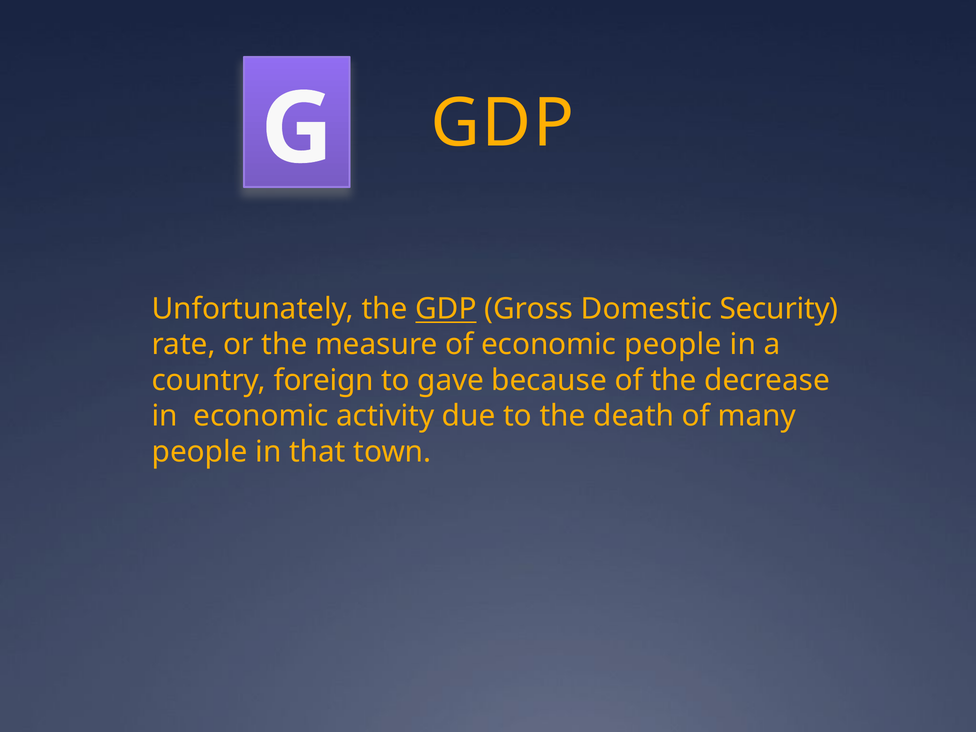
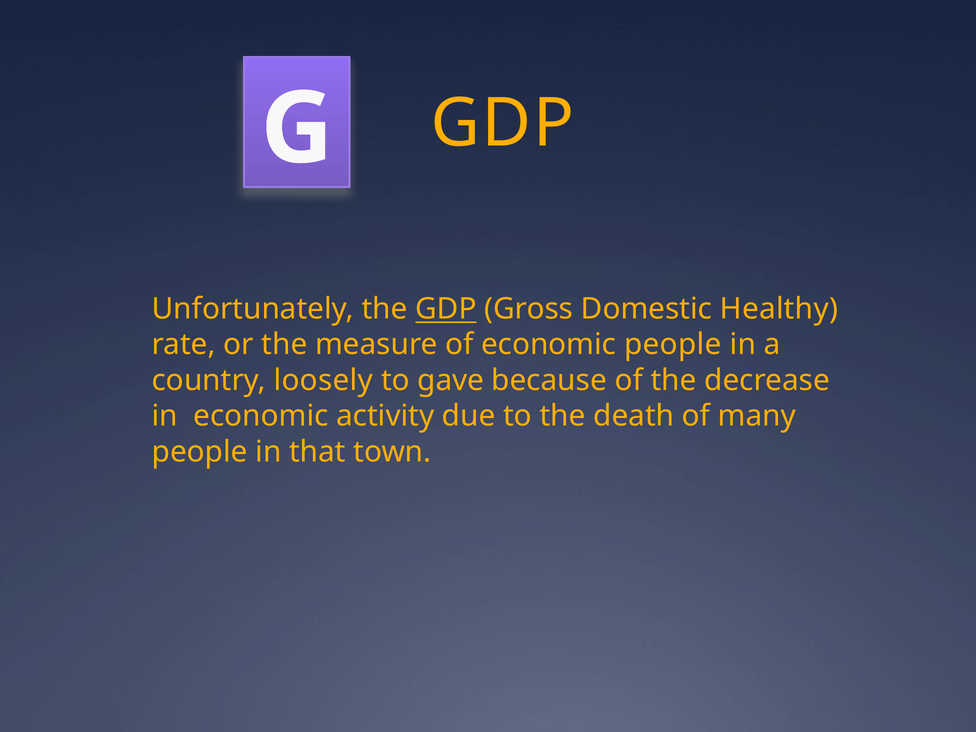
Security: Security -> Healthy (779, 309)
foreign: foreign -> loosely (323, 380)
